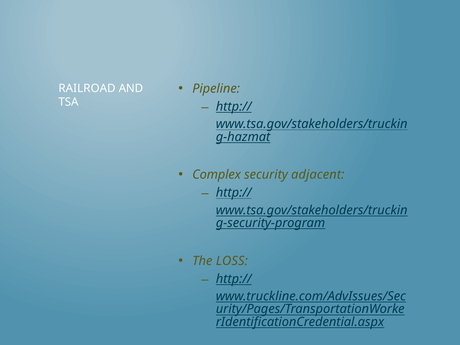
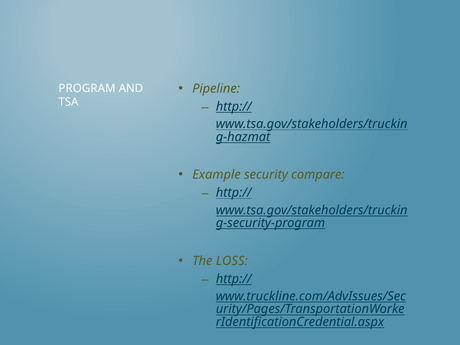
RAILROAD: RAILROAD -> PROGRAM (87, 88)
Complex: Complex -> Example (217, 175)
adjacent: adjacent -> compare (318, 175)
